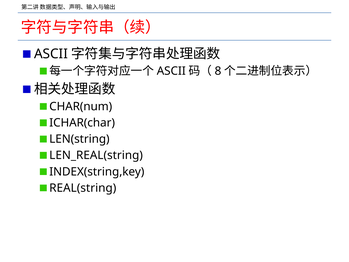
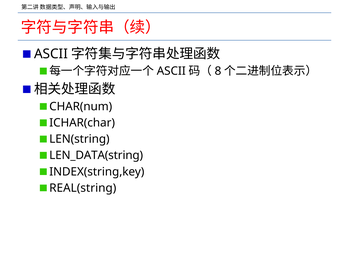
LEN_REAL(string: LEN_REAL(string -> LEN_DATA(string (96, 155)
